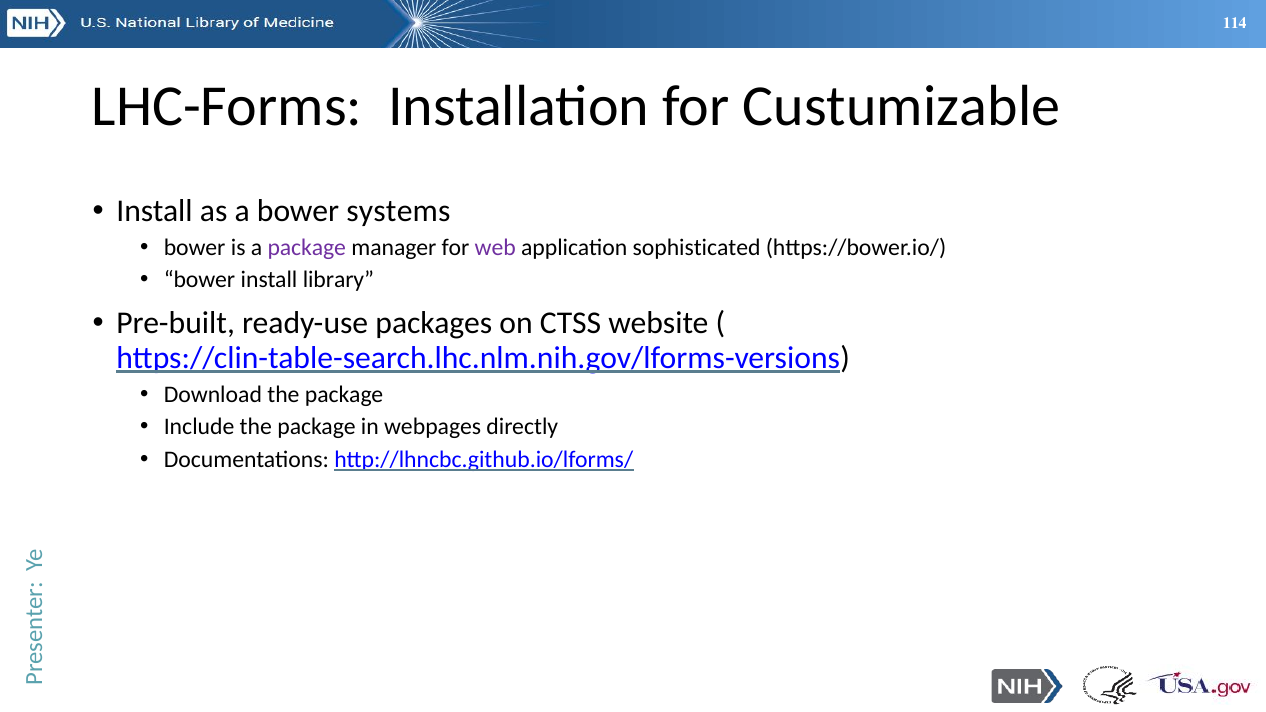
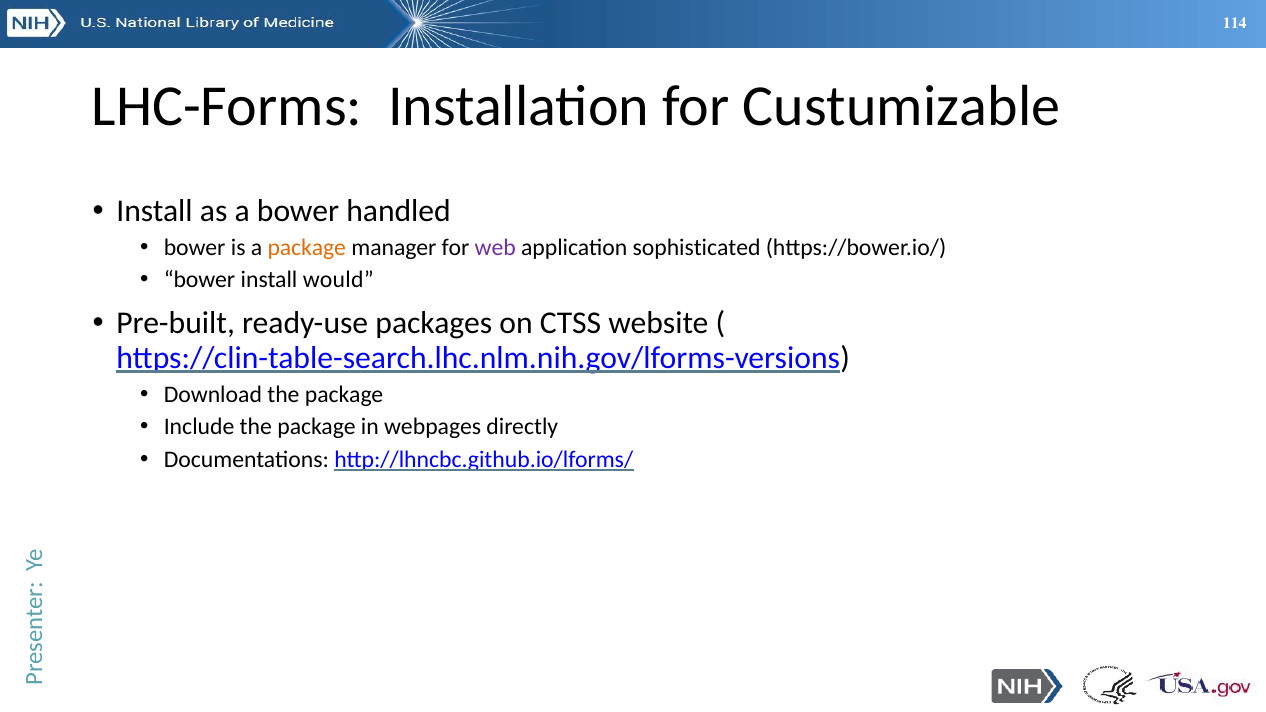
systems: systems -> handled (399, 211)
package colour: purple -> orange (307, 248)
library: library -> would (338, 280)
